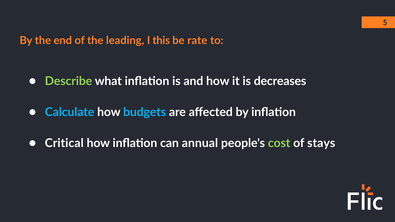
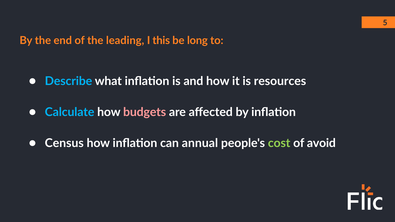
rate: rate -> long (197, 40)
Describe colour: light green -> light blue (68, 81)
decreases: decreases -> resources (280, 81)
budgets colour: light blue -> pink (145, 112)
Critical: Critical -> Census (64, 143)
stays: stays -> avoid (321, 143)
